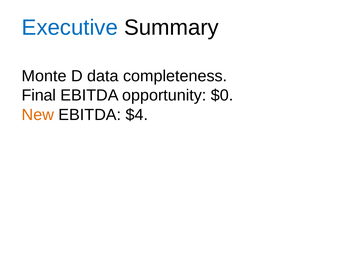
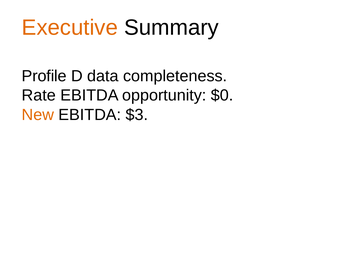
Executive colour: blue -> orange (70, 28)
Monte: Monte -> Profile (44, 76)
Final: Final -> Rate (39, 95)
$4: $4 -> $3 (137, 115)
